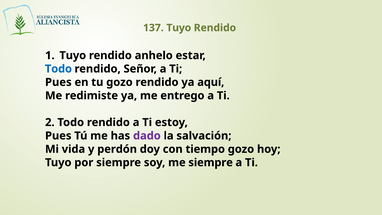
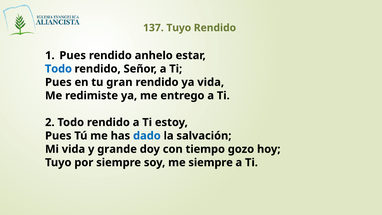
Tuyo: Tuyo -> Pues (73, 55)
tu gozo: gozo -> gran (119, 82)
ya aquí: aquí -> vida (211, 82)
dado colour: purple -> blue (147, 136)
perdón: perdón -> grande (117, 149)
